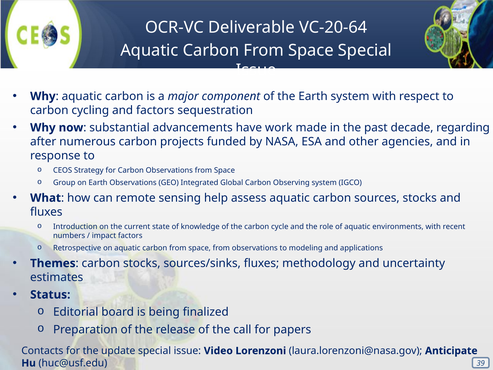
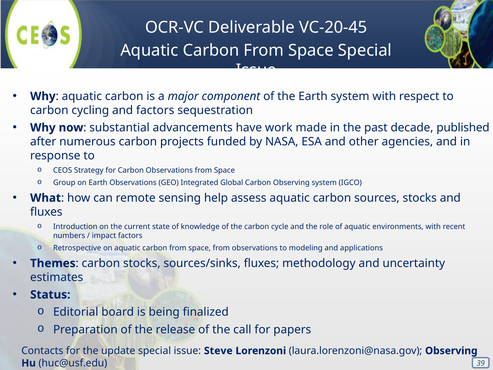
VC-20-64: VC-20-64 -> VC-20-45 (333, 27)
regarding: regarding -> published (463, 128)
Video: Video -> Steve (218, 351)
laura.lorenzoni@nasa.gov Anticipate: Anticipate -> Observing (451, 351)
